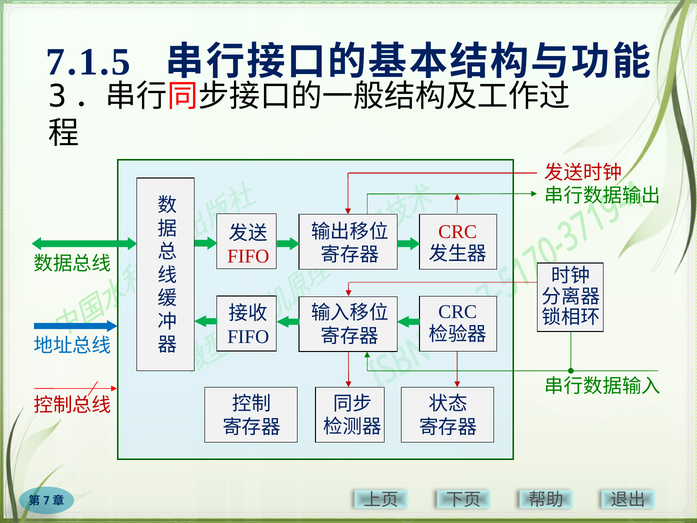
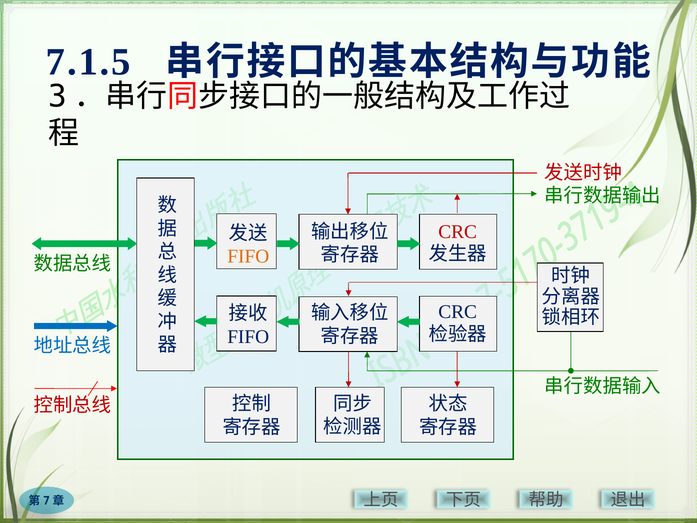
FIFO colour: red -> orange (248, 256)
